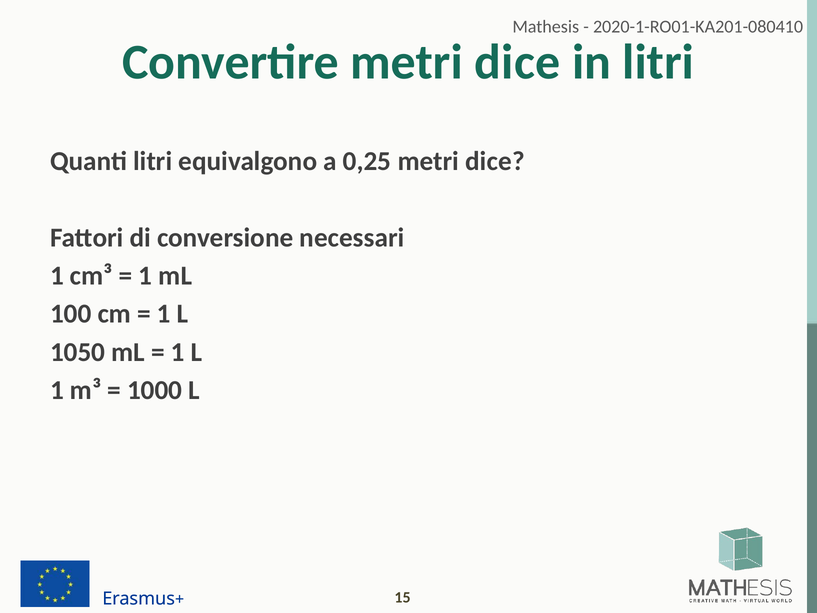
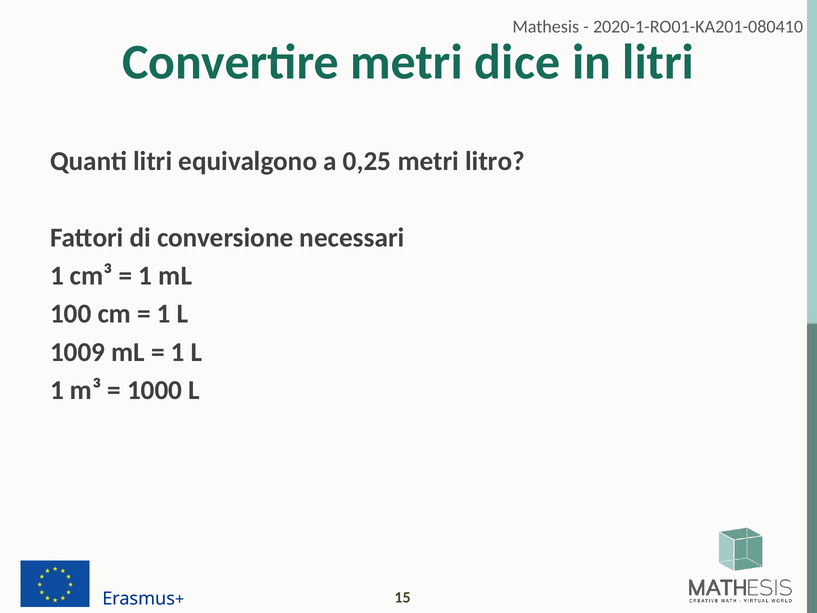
0,25 metri dice: dice -> litro (495, 161)
1050: 1050 -> 1009 (78, 352)
